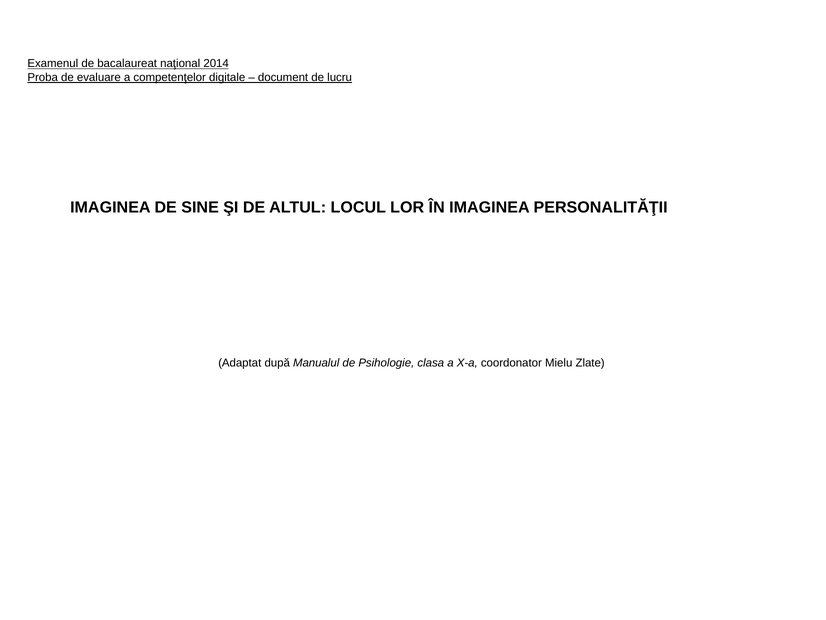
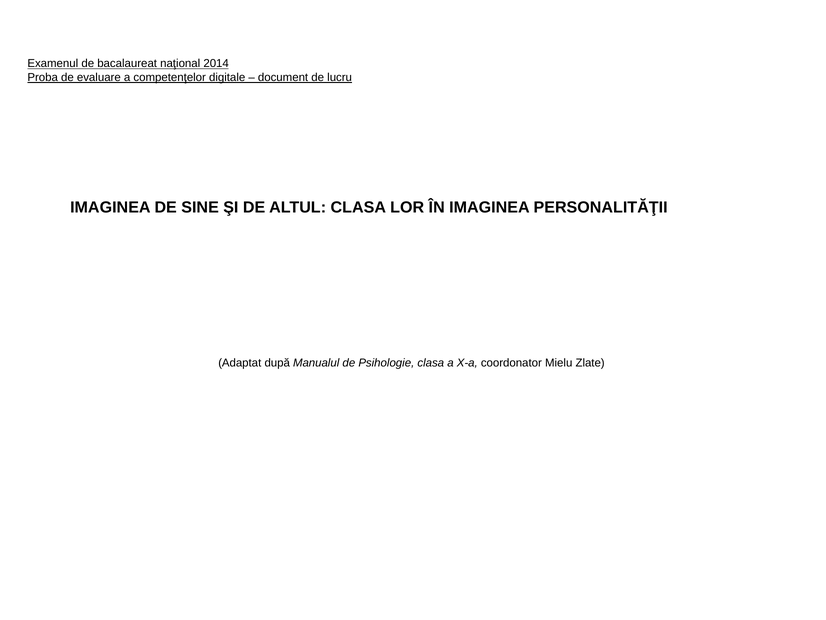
ALTUL LOCUL: LOCUL -> CLASA (358, 207)
